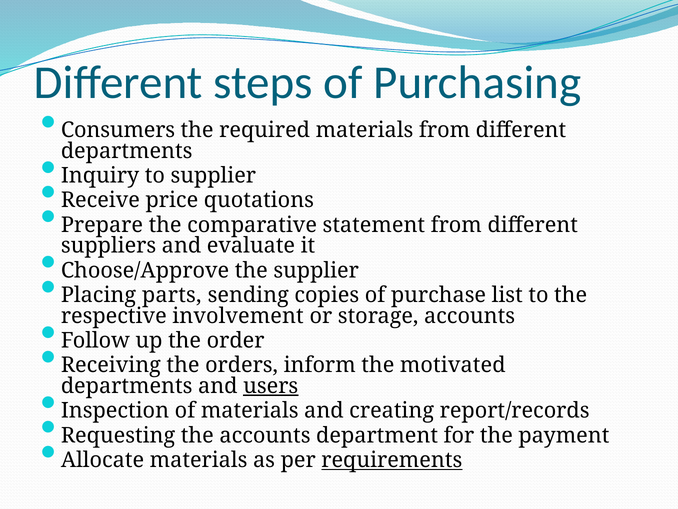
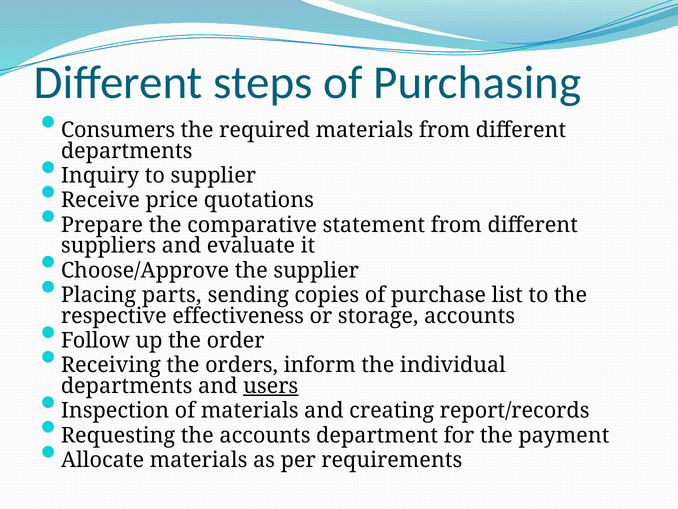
involvement: involvement -> effectiveness (238, 316)
motivated: motivated -> individual (453, 365)
requirements underline: present -> none (392, 460)
